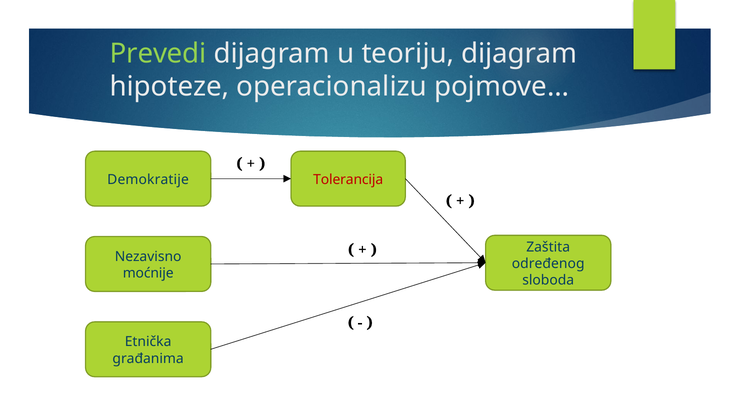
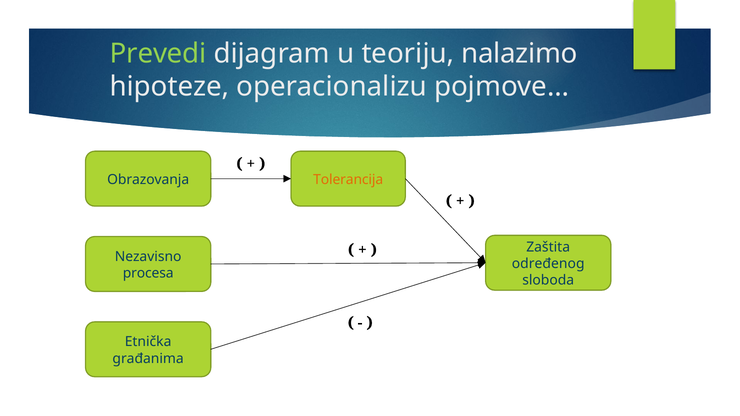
teoriju dijagram: dijagram -> nalazimo (519, 54)
Demokratije: Demokratije -> Obrazovanja (148, 180)
Tolerancija colour: red -> orange (348, 180)
moćnije: moćnije -> procesa (148, 273)
